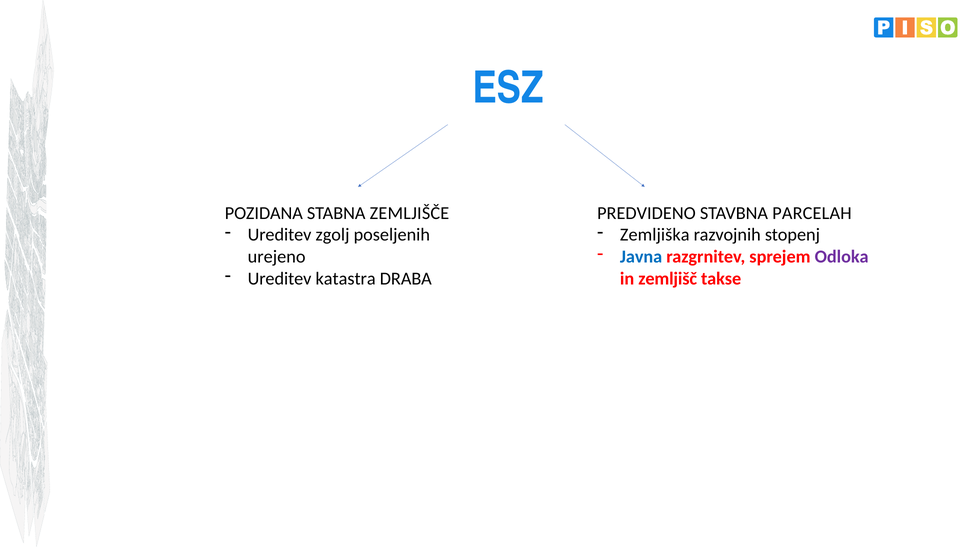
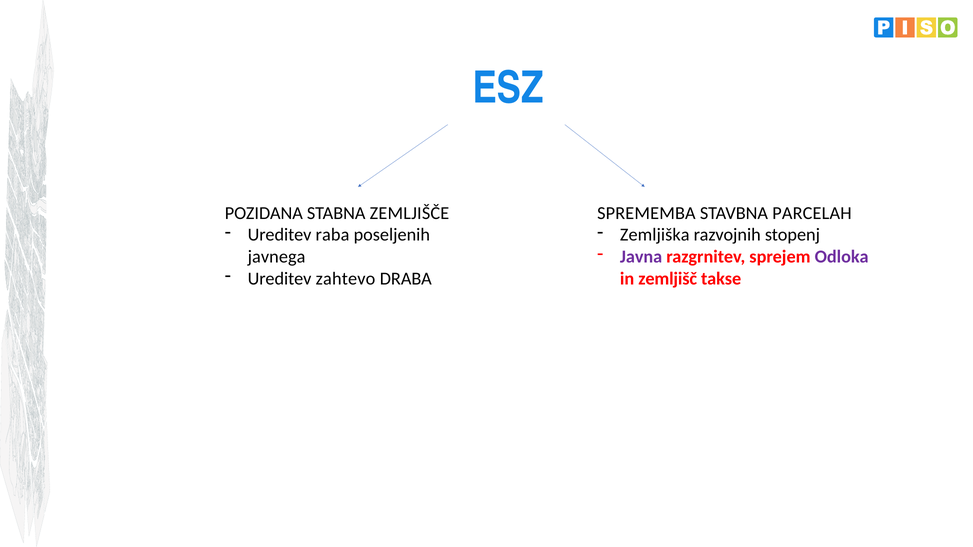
PREDVIDENO: PREDVIDENO -> SPREMEMBA (646, 213)
zgolj: zgolj -> raba (332, 235)
Javna colour: blue -> purple (641, 257)
urejeno: urejeno -> javnega (277, 257)
katastra: katastra -> zahtevo (346, 279)
